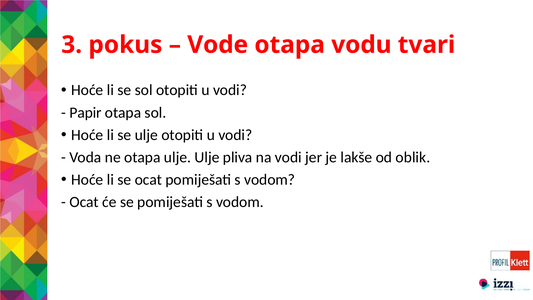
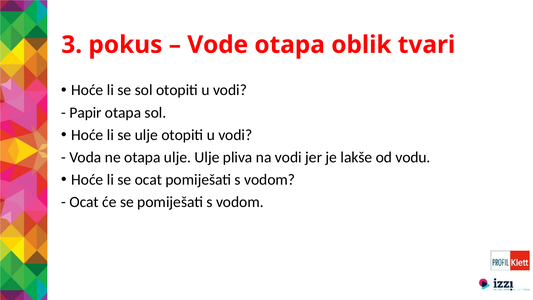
vodu: vodu -> oblik (361, 45)
oblik: oblik -> vodu (413, 157)
